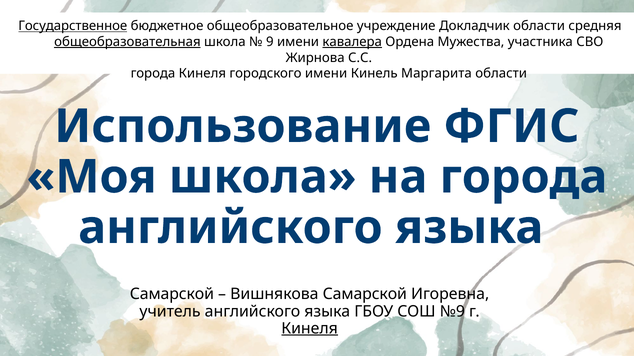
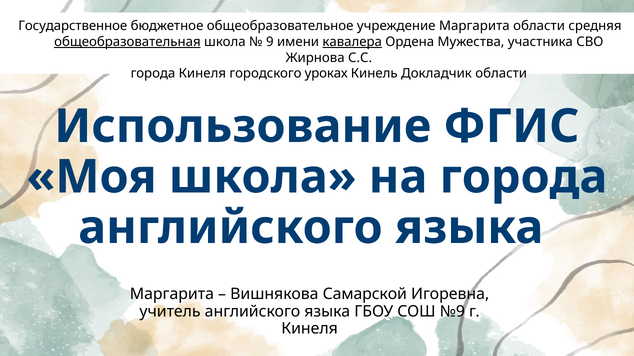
Государственное underline: present -> none (73, 26)
учреждение Докладчик: Докладчик -> Маргарита (474, 26)
городского имени: имени -> уроках (326, 74)
Маргарита: Маргарита -> Докладчик (436, 74)
Самарской: Самарской -> Маргарита (172, 295)
Кинеля underline: present -> none (310, 329)
